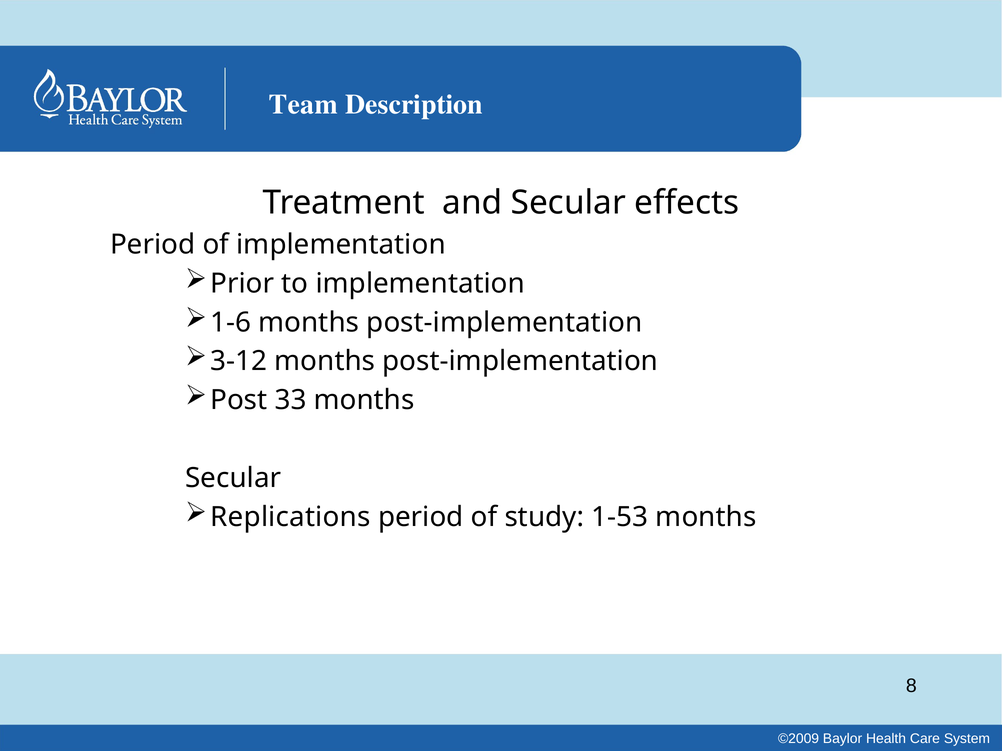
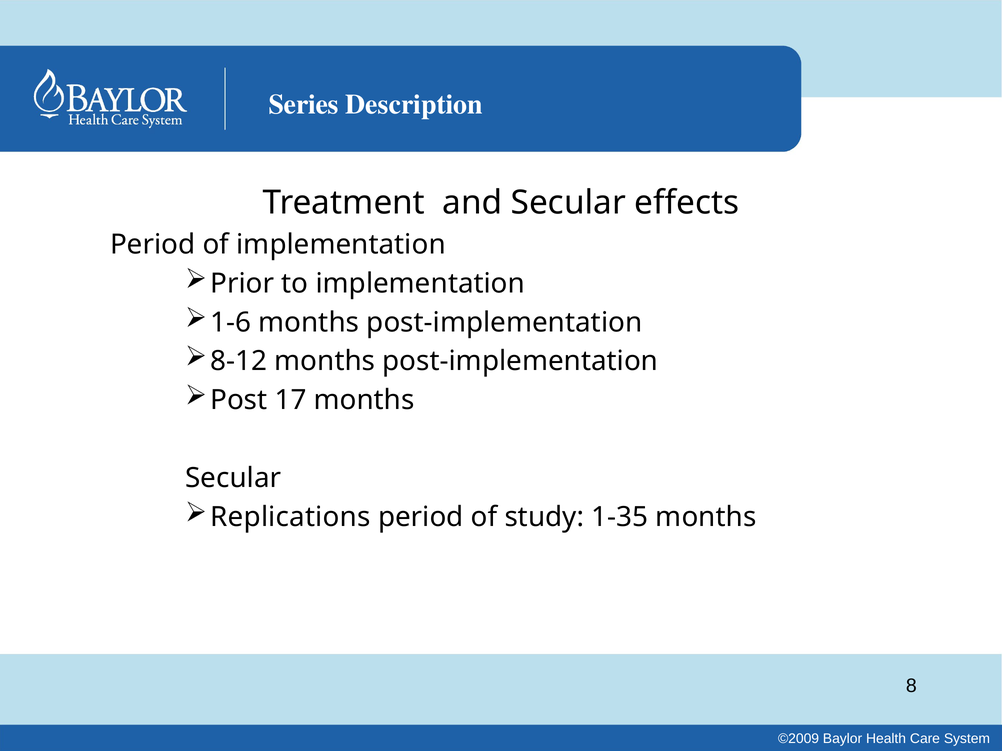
Team: Team -> Series (304, 105)
3-12: 3-12 -> 8-12 (239, 362)
33: 33 -> 17 (290, 400)
1-53: 1-53 -> 1-35 (620, 517)
